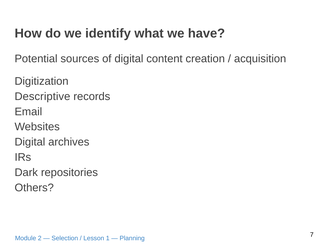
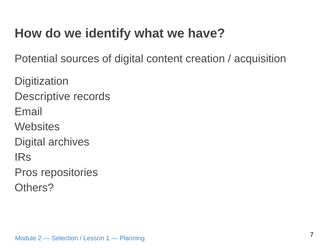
Dark: Dark -> Pros (26, 173)
